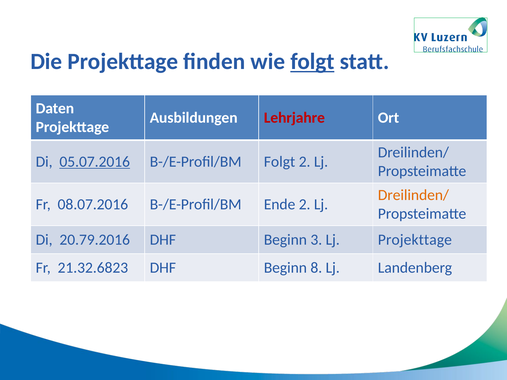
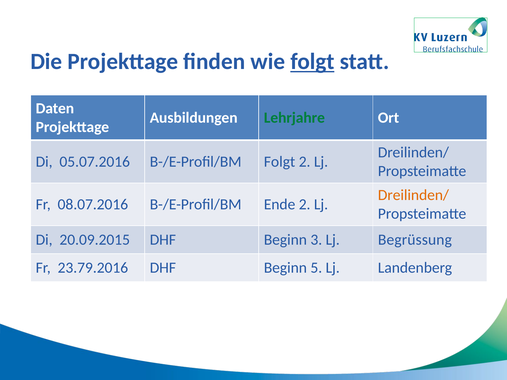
Lehrjahre colour: red -> green (294, 118)
05.07.2016 underline: present -> none (95, 162)
20.79.2016: 20.79.2016 -> 20.09.2015 (95, 240)
Lj Projekttage: Projekttage -> Begrüssung (415, 240)
21.32.6823: 21.32.6823 -> 23.79.2016 (93, 268)
8: 8 -> 5 (316, 268)
